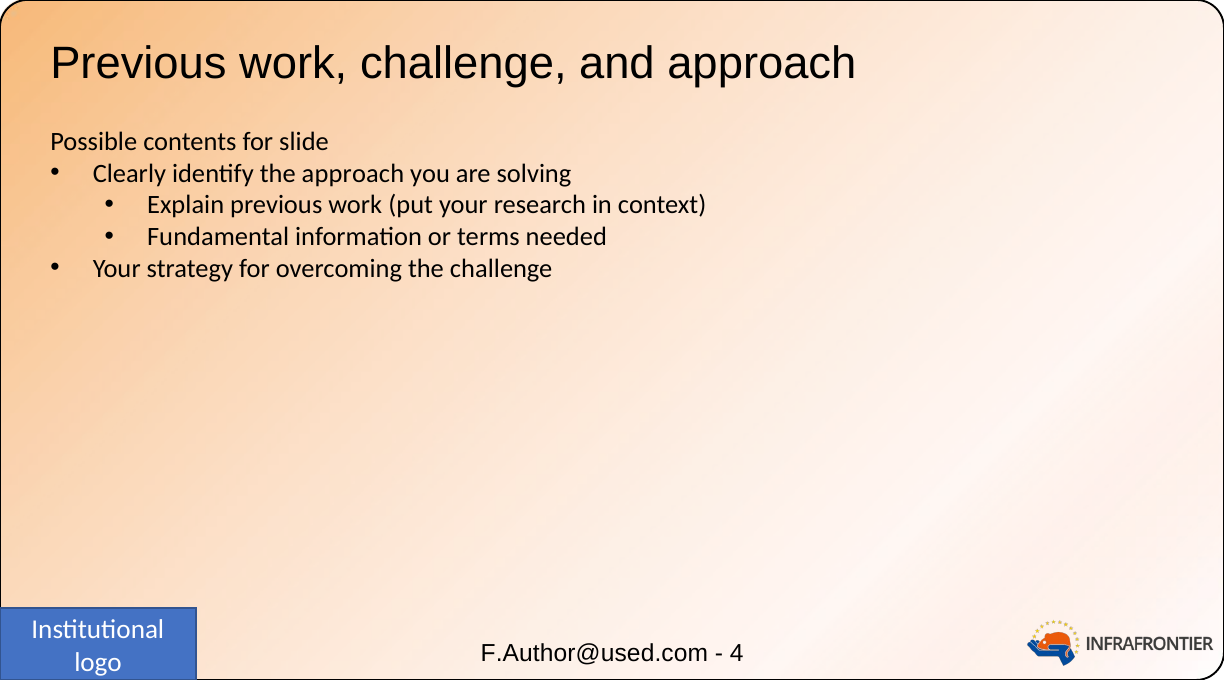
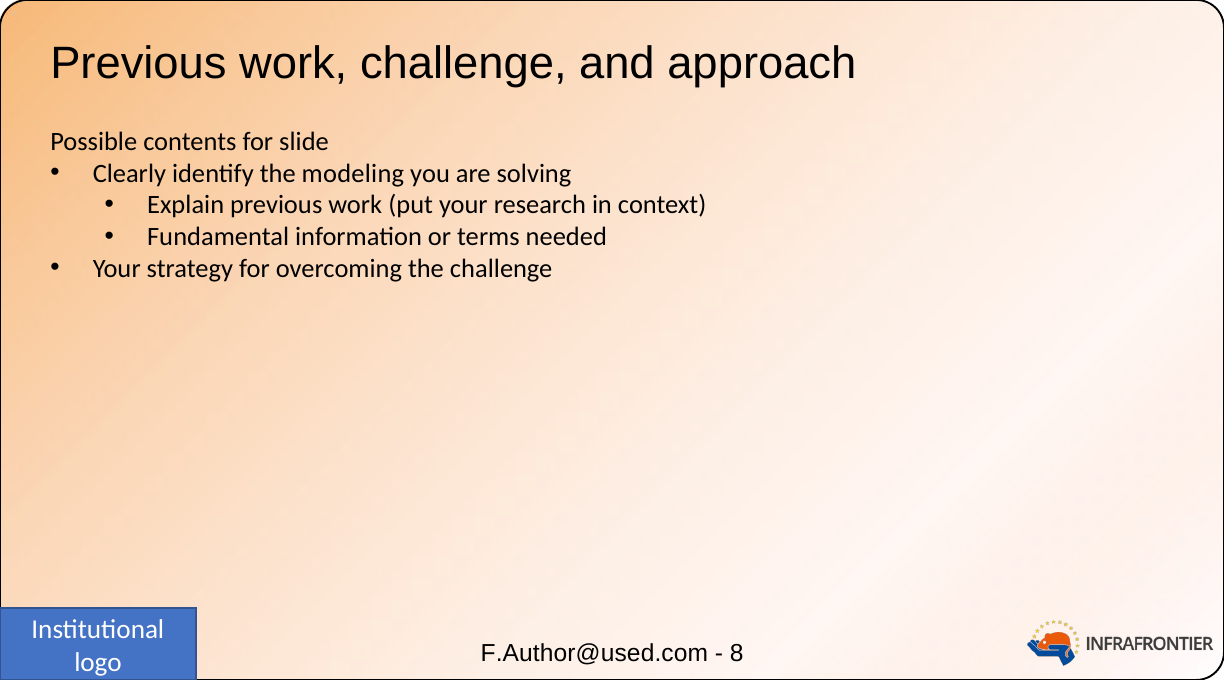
the approach: approach -> modeling (353, 173)
4: 4 -> 8 (737, 653)
